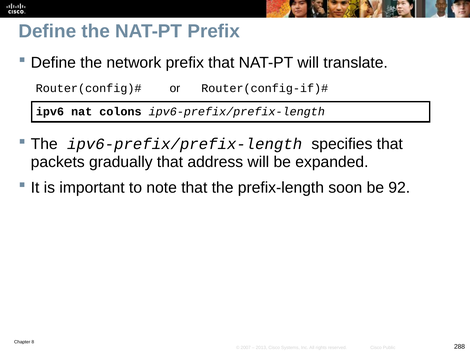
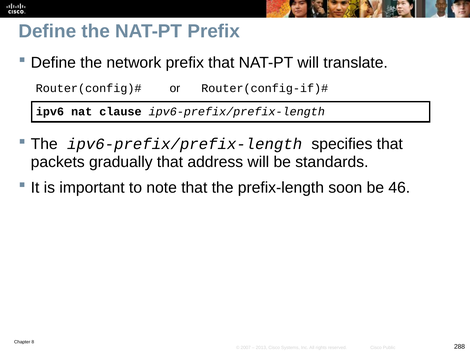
colons: colons -> clause (120, 112)
expanded: expanded -> standards (332, 162)
92: 92 -> 46 (399, 188)
